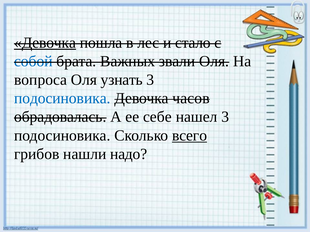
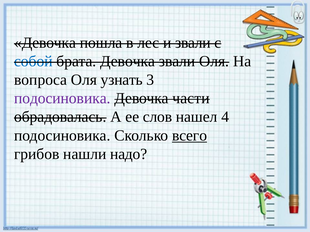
Девочка underline: present -> none (45, 43)
и стало: стало -> звали (193, 43)
брата Важных: Важных -> Девочка (128, 61)
подосиновика colour: blue -> purple (62, 99)
часов: часов -> части (191, 99)
себе: себе -> слов (158, 117)
нашел 3: 3 -> 4 (225, 117)
